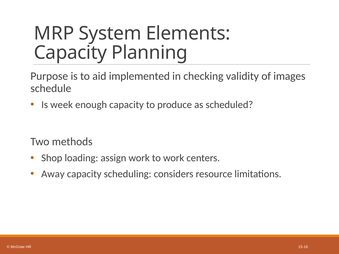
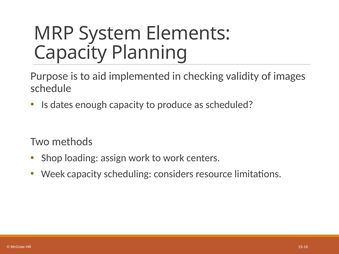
week: week -> dates (62, 105)
Away: Away -> Week (53, 174)
